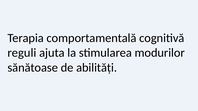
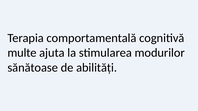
reguli: reguli -> multe (22, 53)
